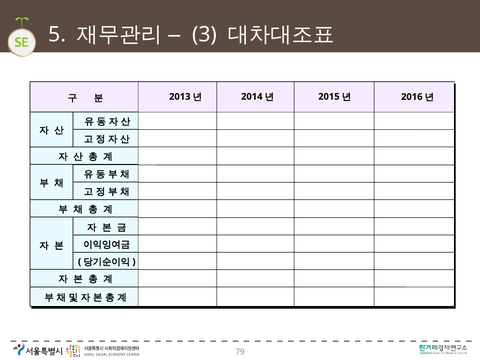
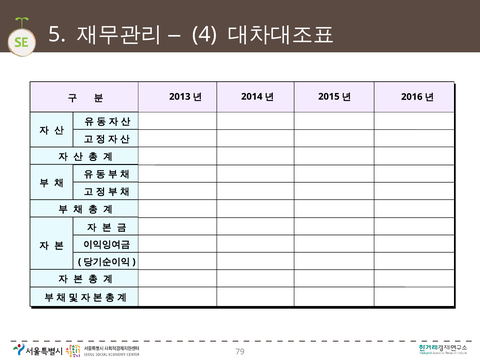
3: 3 -> 4 (204, 34)
